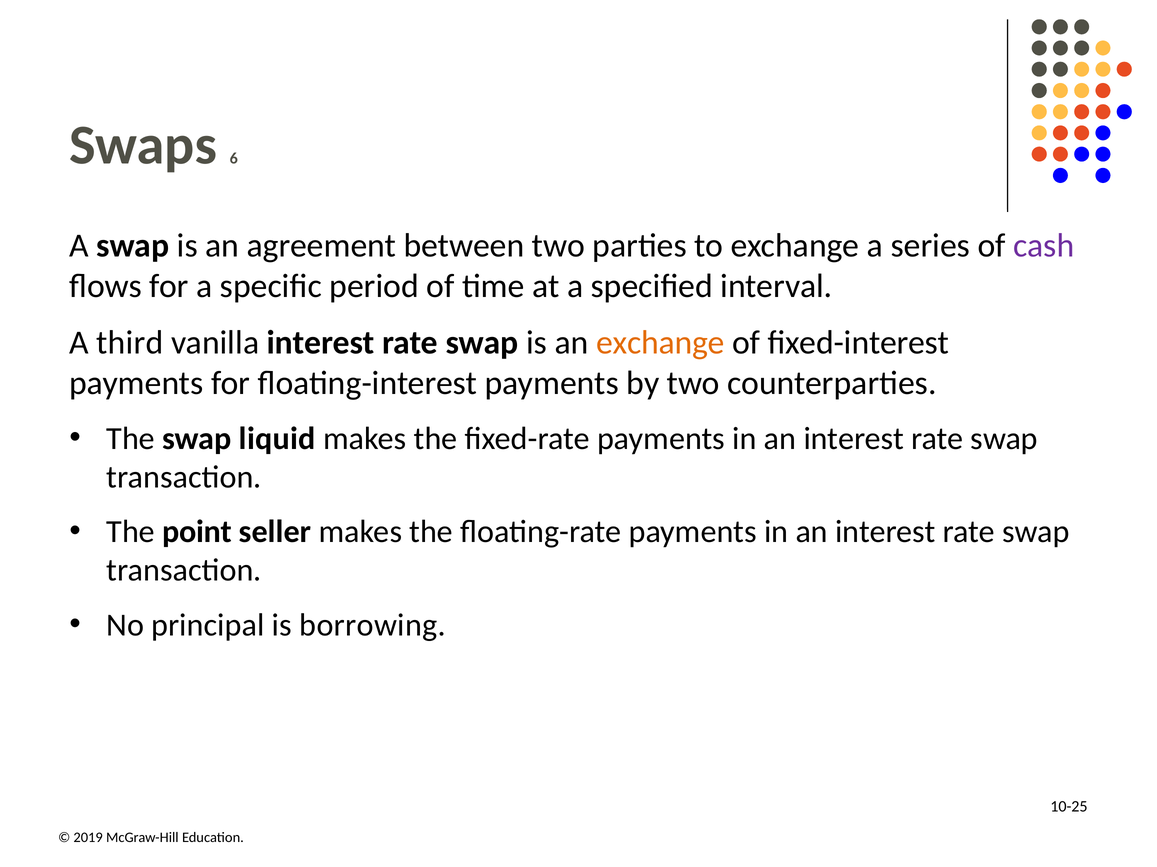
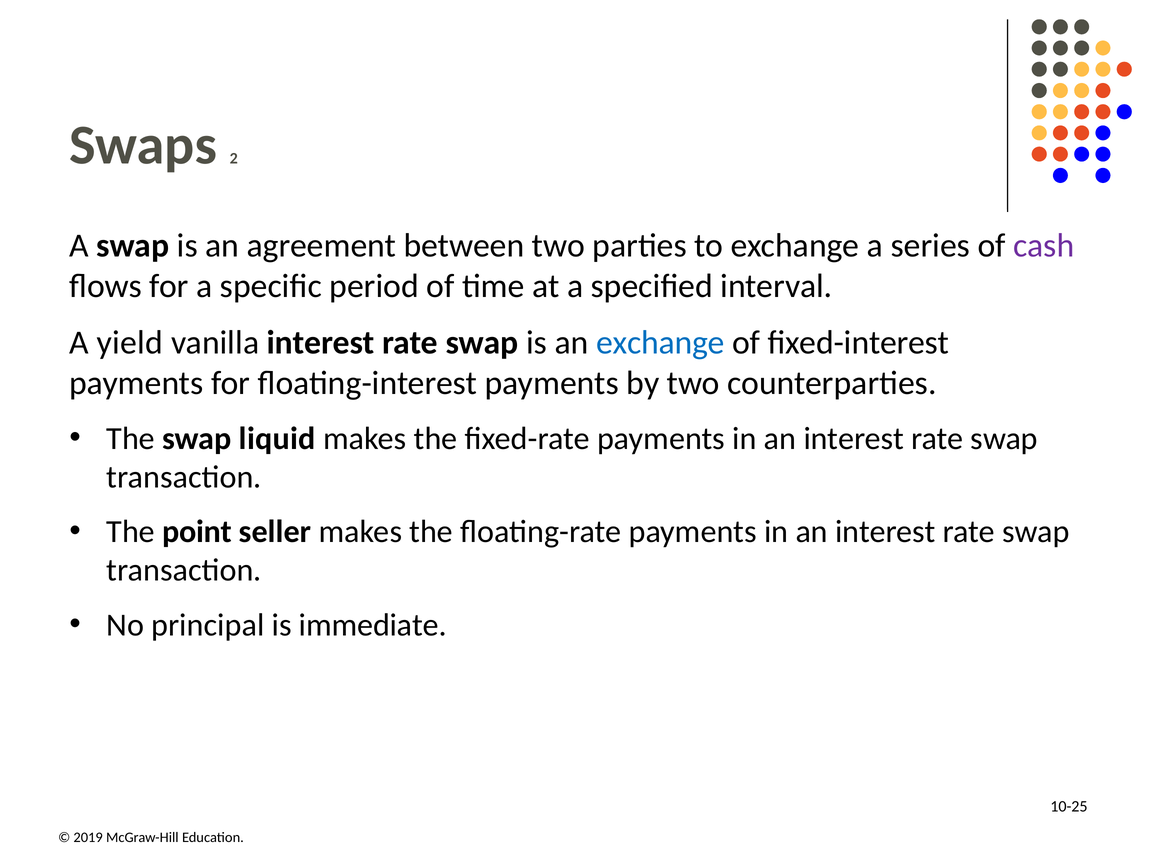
6: 6 -> 2 (234, 159)
third: third -> yield (130, 343)
exchange colour: orange -> blue (660, 343)
borrowing: borrowing -> immediate (373, 626)
